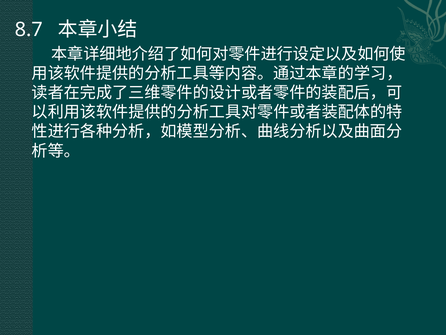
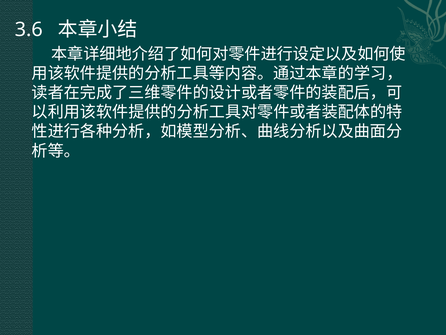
8.7: 8.7 -> 3.6 (29, 29)
